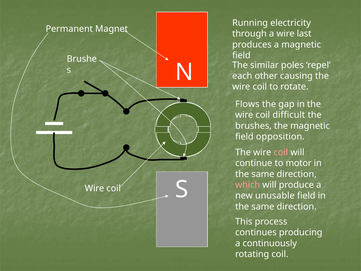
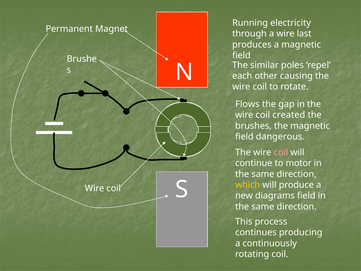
difficult: difficult -> created (289, 115)
opposition: opposition -> dangerous (280, 137)
which colour: pink -> yellow (248, 185)
unusable: unusable -> diagrams (275, 196)
